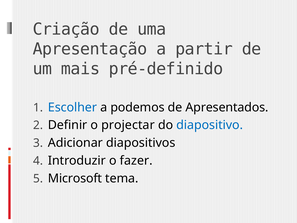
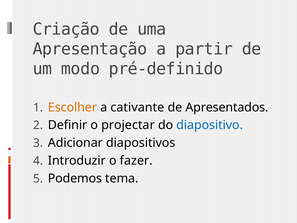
mais: mais -> modo (80, 69)
Escolher colour: blue -> orange (73, 107)
podemos: podemos -> cativante (137, 107)
Microsoft: Microsoft -> Podemos (75, 178)
